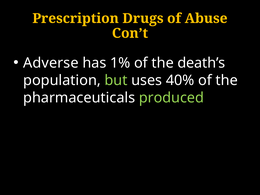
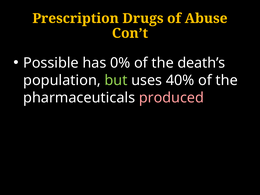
Adverse: Adverse -> Possible (51, 63)
1%: 1% -> 0% (120, 63)
produced colour: light green -> pink (171, 98)
